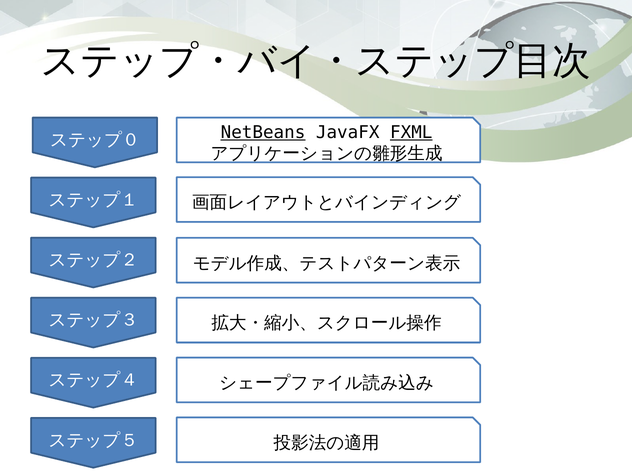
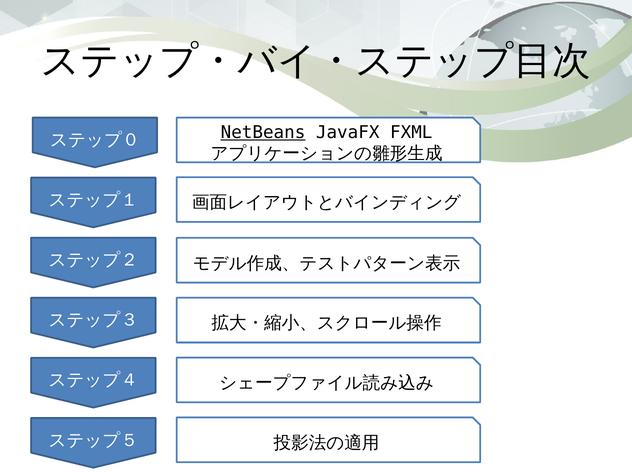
FXML underline: present -> none (411, 132)
